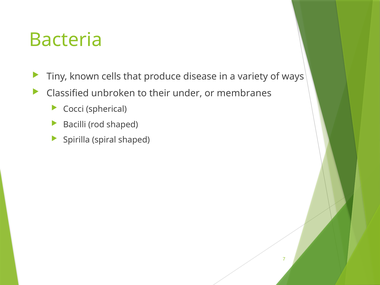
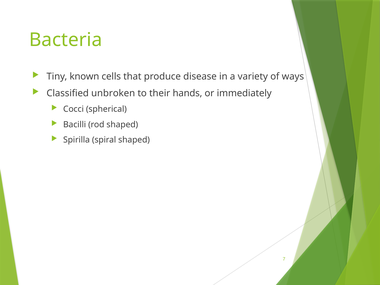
under: under -> hands (187, 93)
membranes: membranes -> immediately (244, 93)
